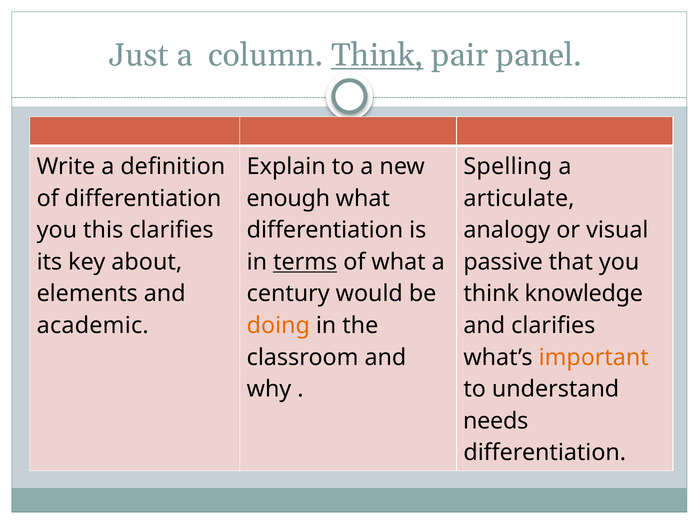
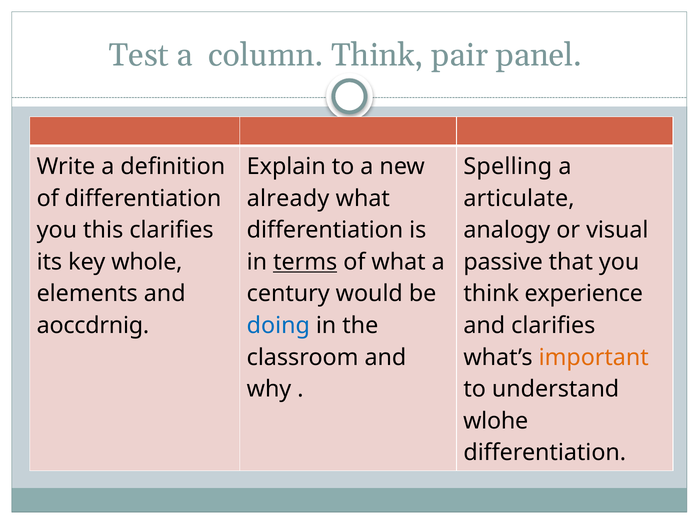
Just: Just -> Test (139, 55)
Think underline: present -> none (377, 55)
enough: enough -> already (288, 198)
about: about -> whole (147, 262)
knowledge: knowledge -> experience (584, 294)
academic: academic -> aoccdrnig (93, 326)
doing colour: orange -> blue (278, 326)
needs: needs -> wlohe (496, 421)
